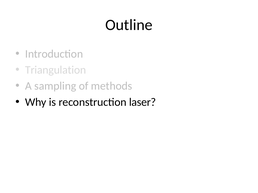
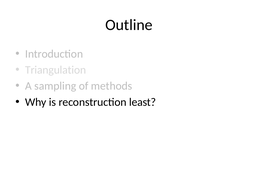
laser: laser -> least (143, 102)
